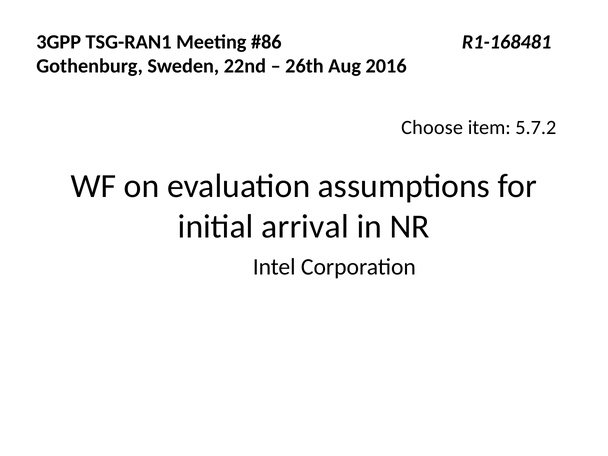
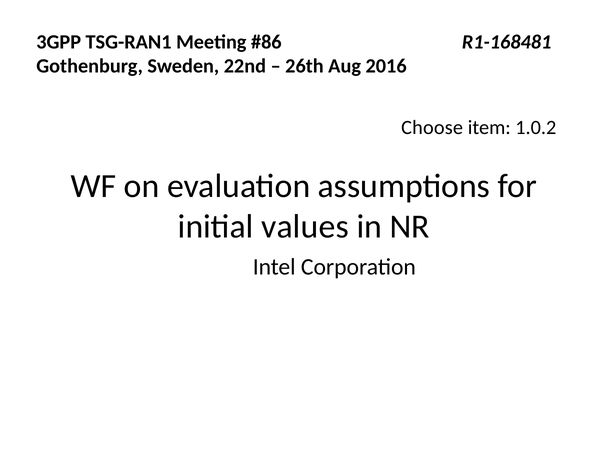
5.7.2: 5.7.2 -> 1.0.2 (536, 127)
arrival: arrival -> values (305, 227)
